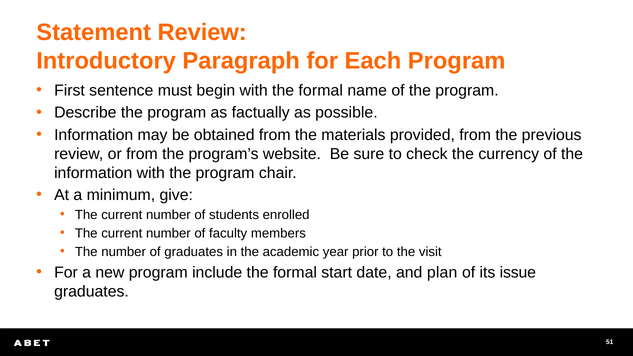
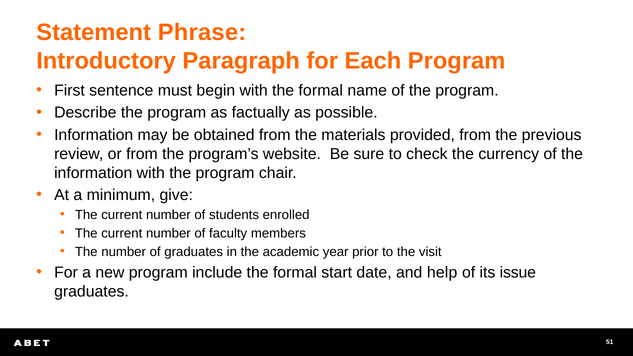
Statement Review: Review -> Phrase (202, 32)
plan: plan -> help (442, 273)
